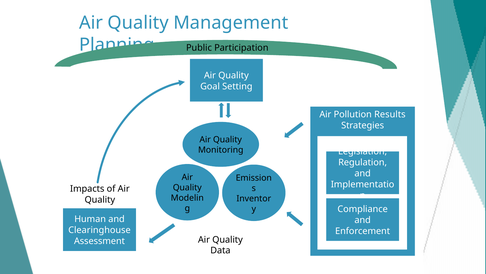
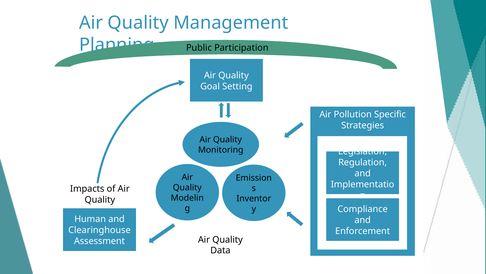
Results: Results -> Specific (390, 114)
